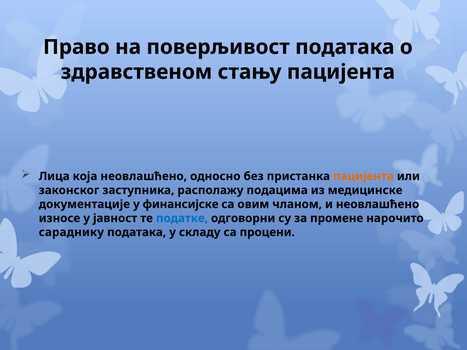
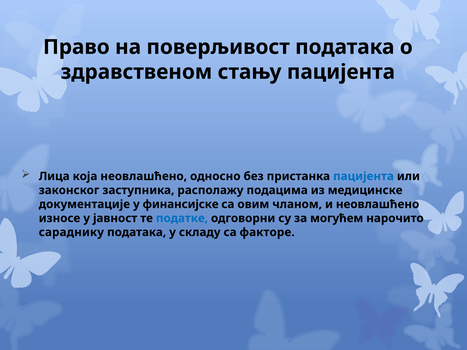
пацијента colour: orange -> blue (363, 176)
промене: промене -> могућем (337, 218)
процени: процени -> факторе (267, 232)
